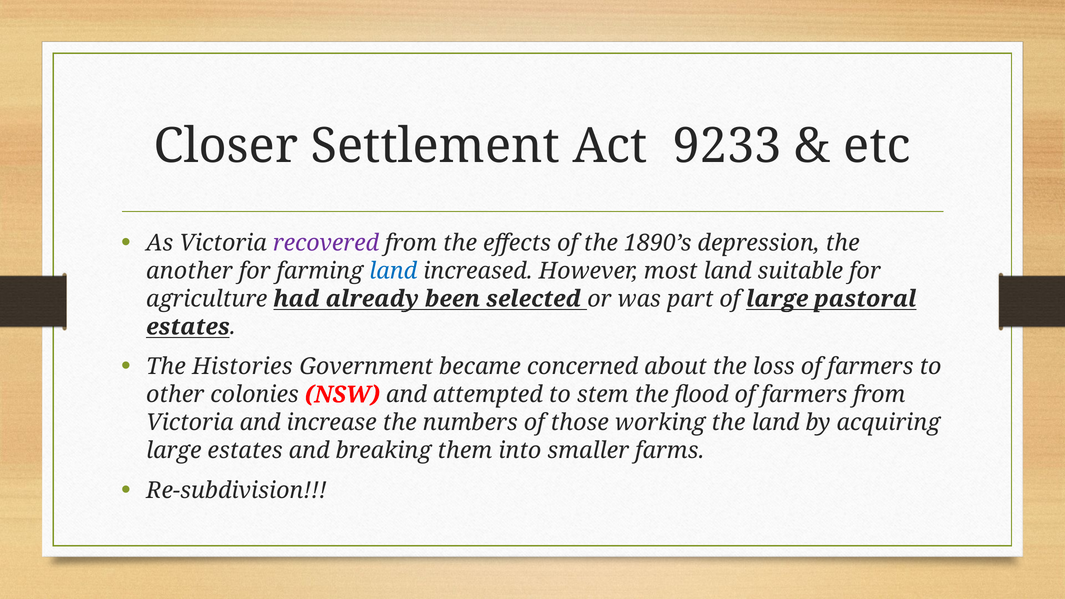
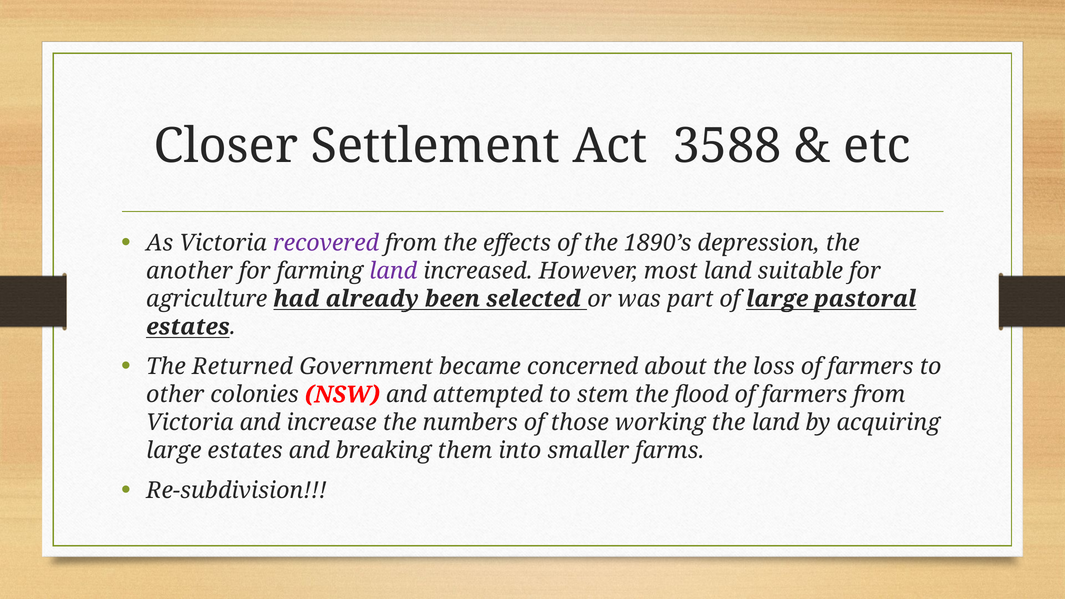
9233: 9233 -> 3588 (727, 146)
land colour: blue -> purple (393, 271)
Histories: Histories -> Returned (242, 367)
